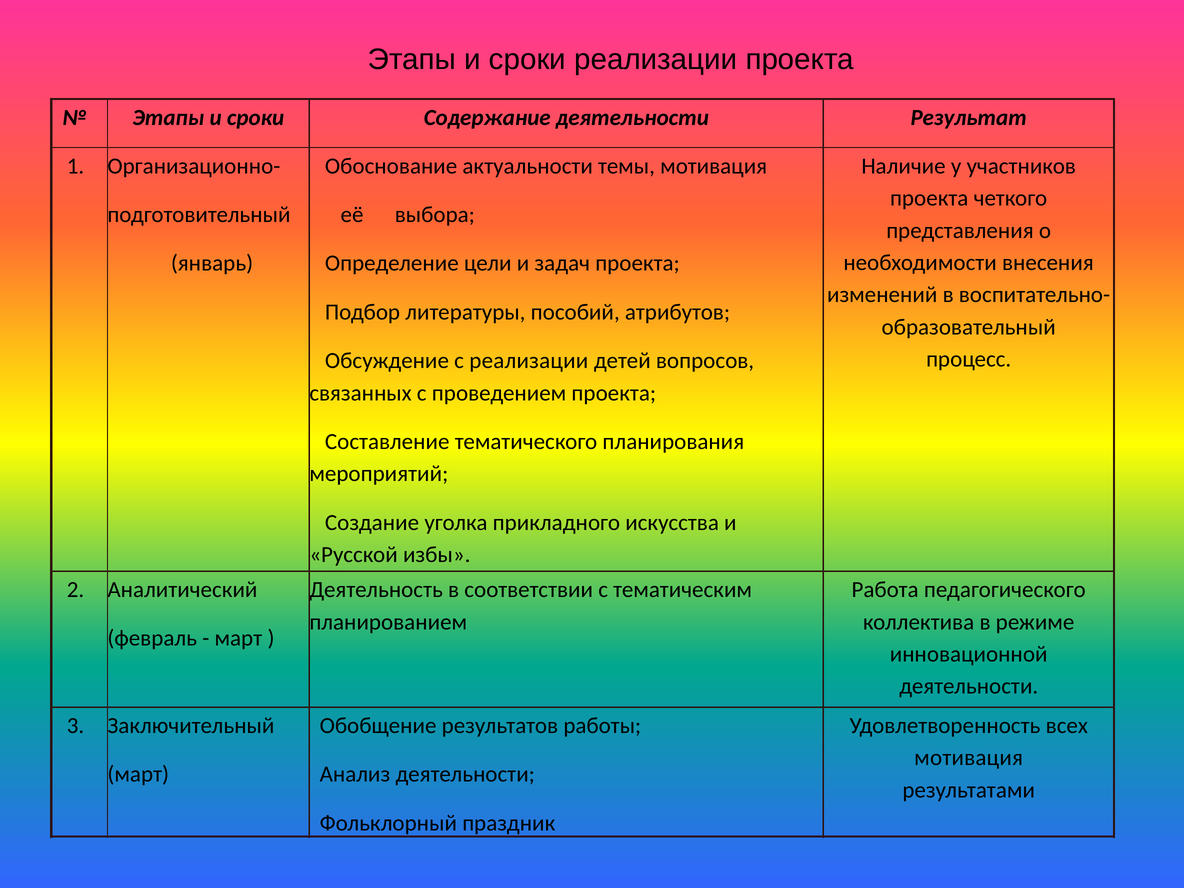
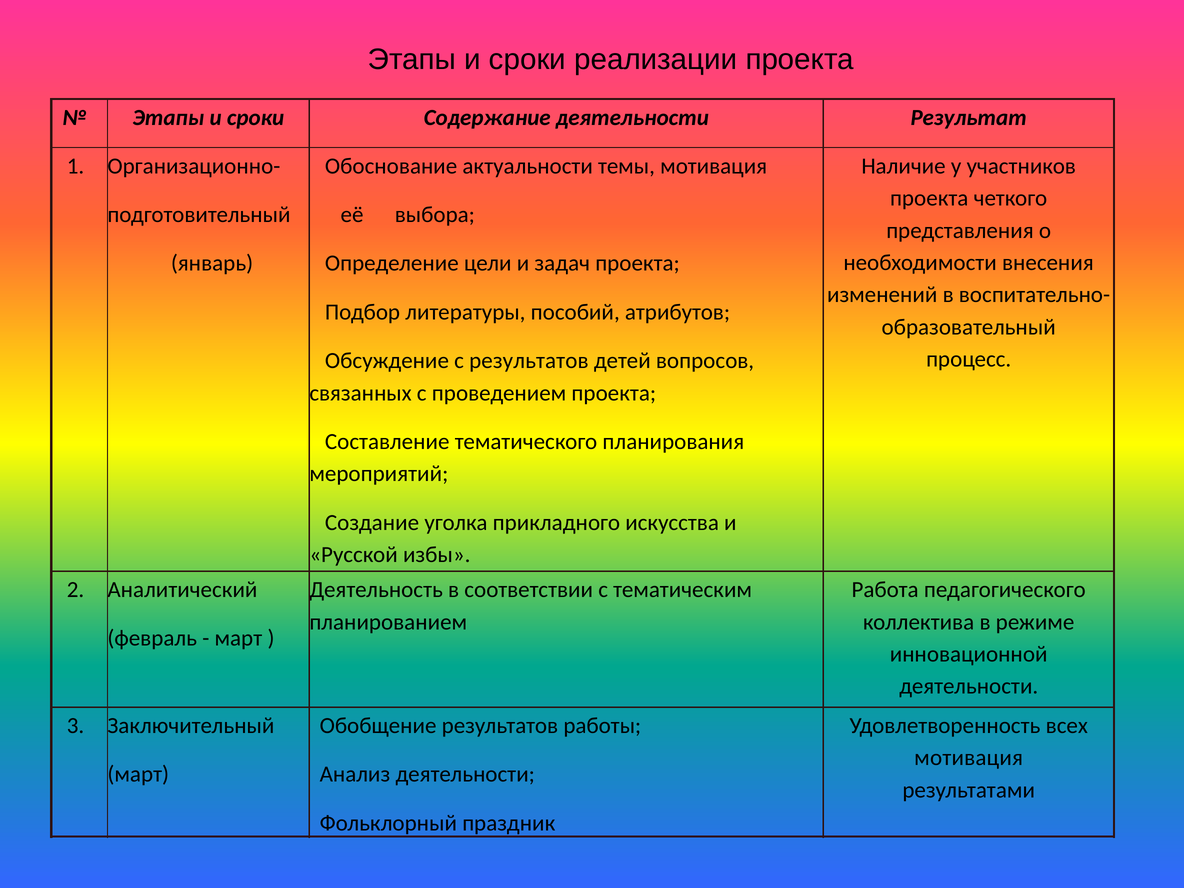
с реализации: реализации -> результатов (529, 361)
